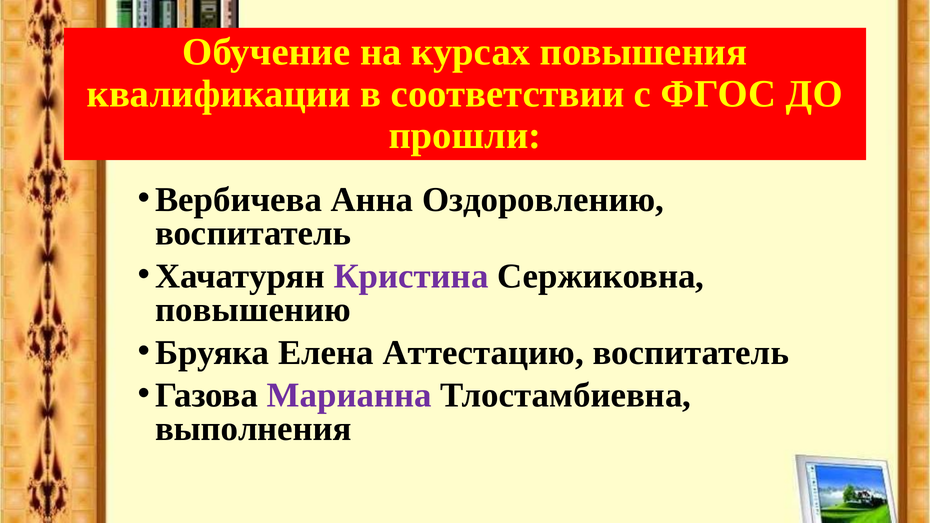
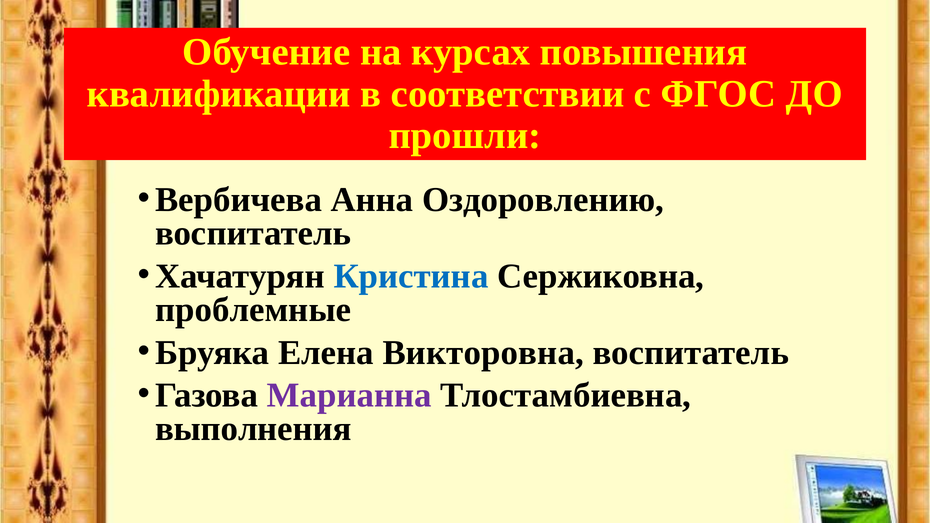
Кристина colour: purple -> blue (411, 276)
повышению: повышению -> проблемные (253, 310)
Аттестацию: Аттестацию -> Викторовна (483, 353)
